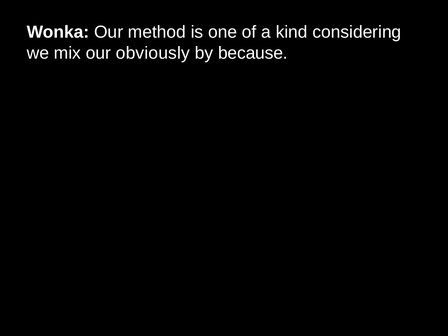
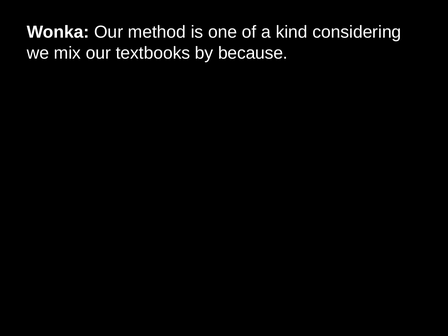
obviously: obviously -> textbooks (153, 53)
